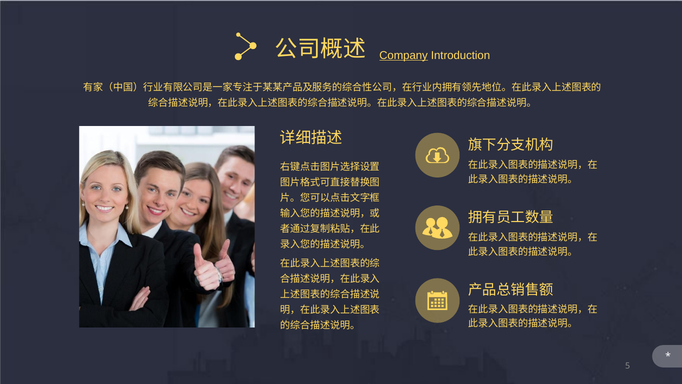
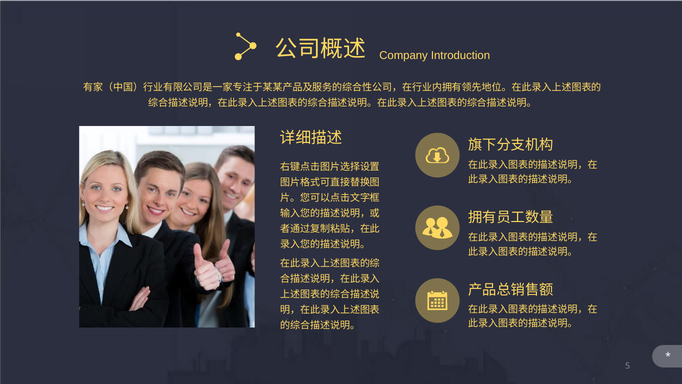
Company underline: present -> none (404, 55)
